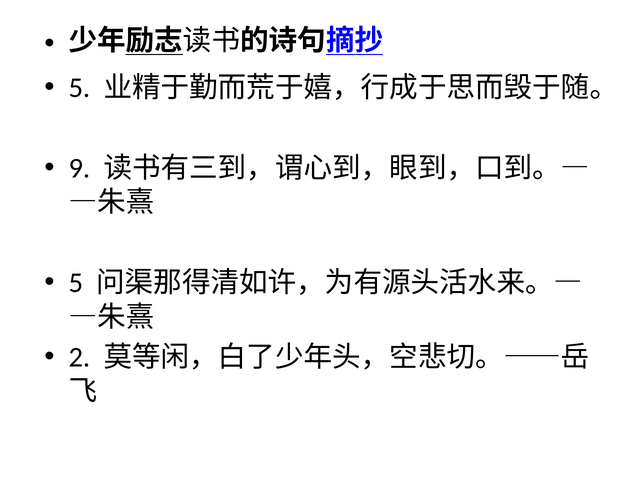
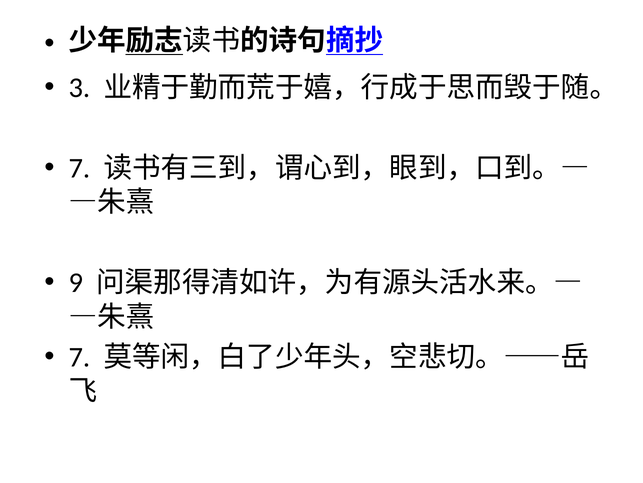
5: 5 -> 3 (79, 88)
9: 9 -> 7 (79, 168)
5: 5 -> 9 (76, 282)
2: 2 -> 7 (79, 357)
